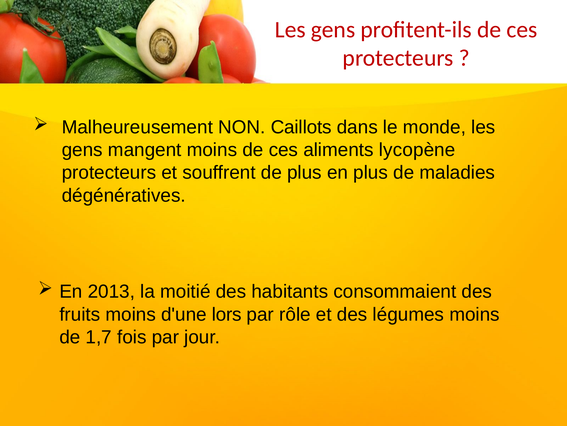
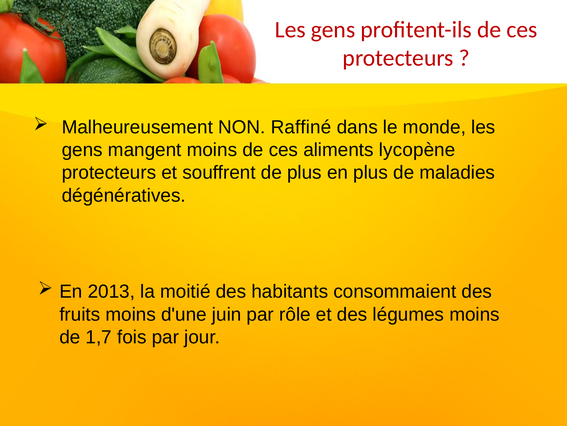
Caillots: Caillots -> Raffiné (301, 127)
lors: lors -> juin (227, 314)
